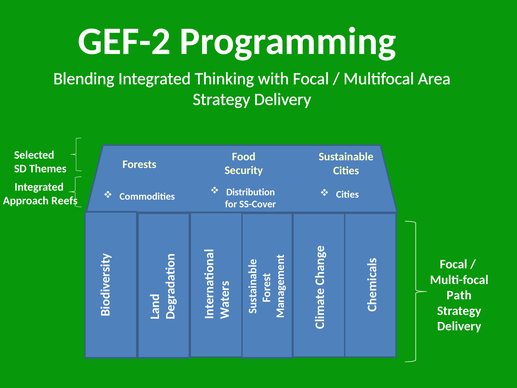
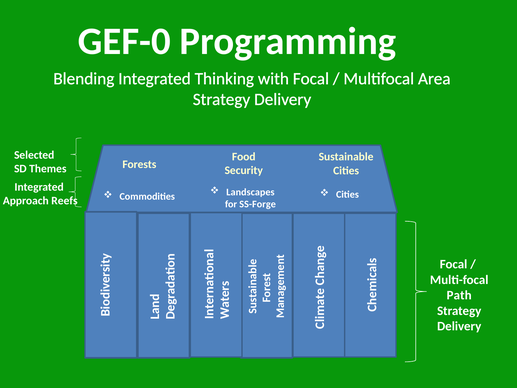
GEF-2: GEF-2 -> GEF-0 (124, 41)
Distribution: Distribution -> Landscapes (250, 192)
SS-Cover: SS-Cover -> SS-Forge (258, 204)
